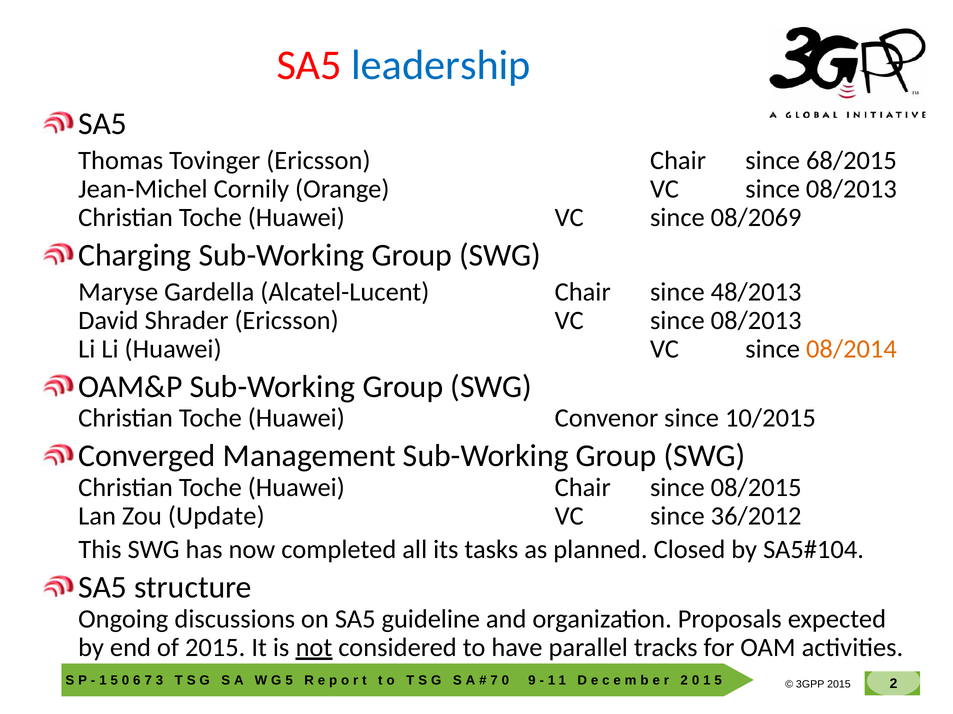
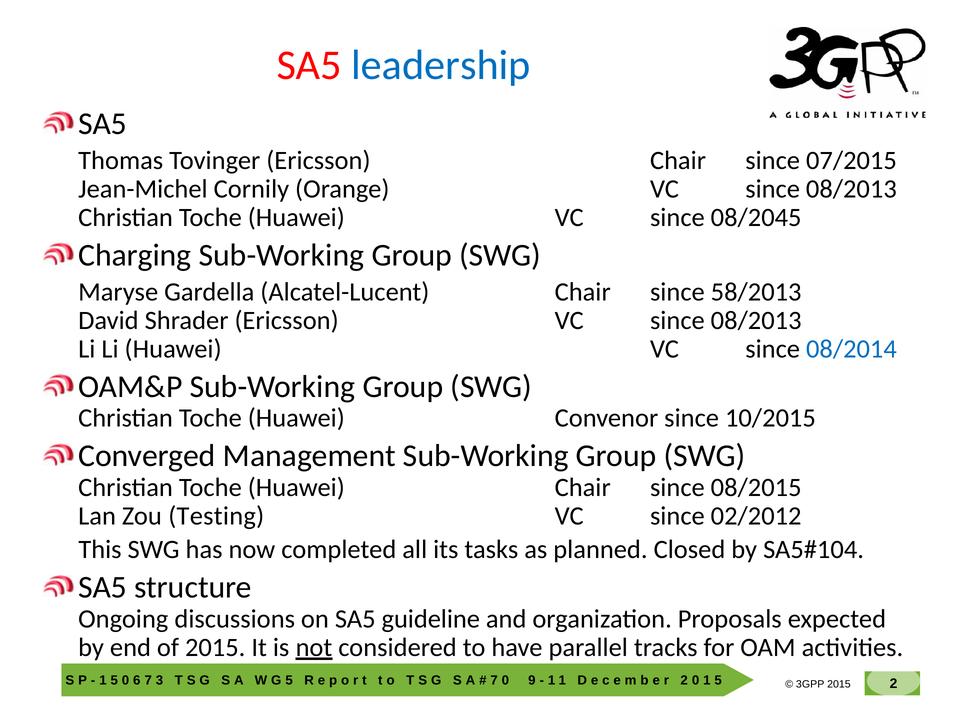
68/2015: 68/2015 -> 07/2015 (851, 161)
08/2069: 08/2069 -> 08/2045 (756, 218)
48/2013: 48/2013 -> 58/2013 (756, 292)
08/2014 colour: orange -> blue (851, 349)
Update: Update -> Testing (216, 516)
36/2012: 36/2012 -> 02/2012 (756, 516)
